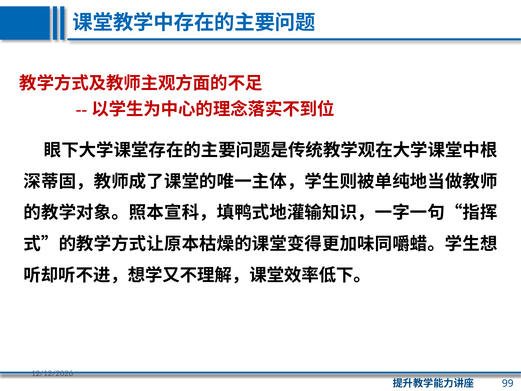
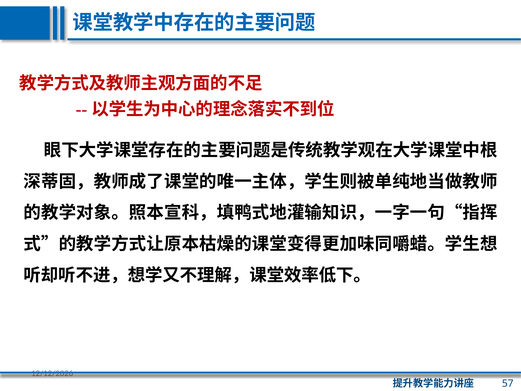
99: 99 -> 57 (508, 383)
